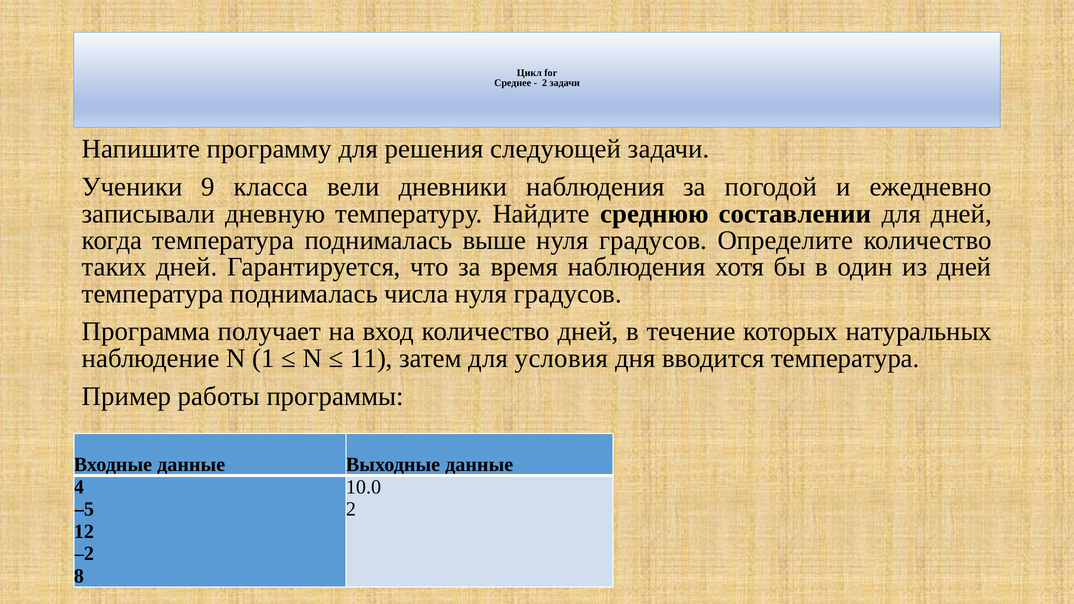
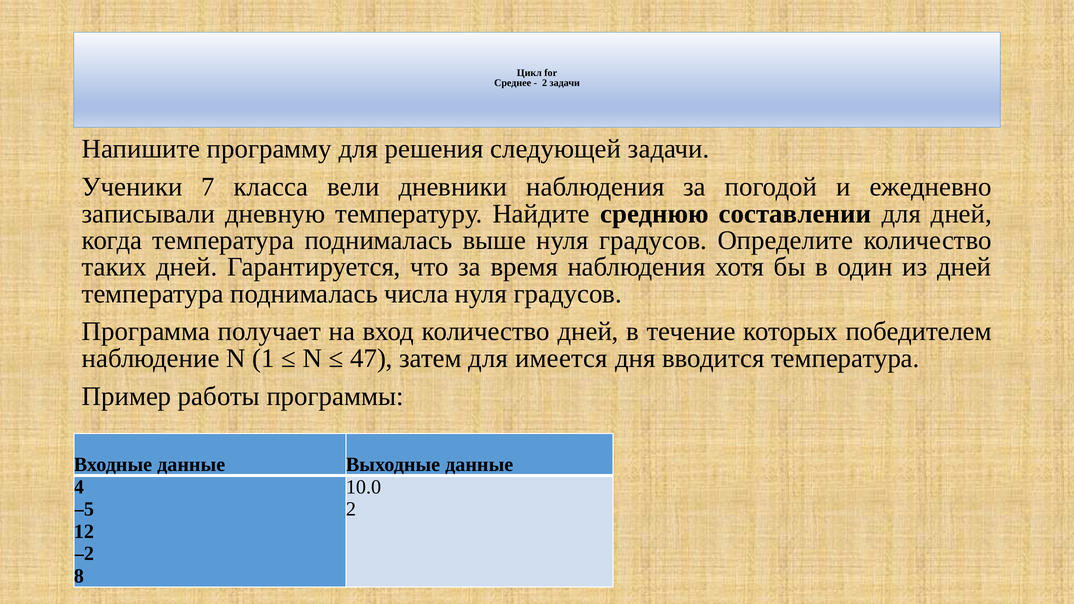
9: 9 -> 7 (208, 187)
натуральных: натуральных -> победителем (919, 332)
11: 11 -> 47 (371, 358)
условия: условия -> имеется (561, 358)
